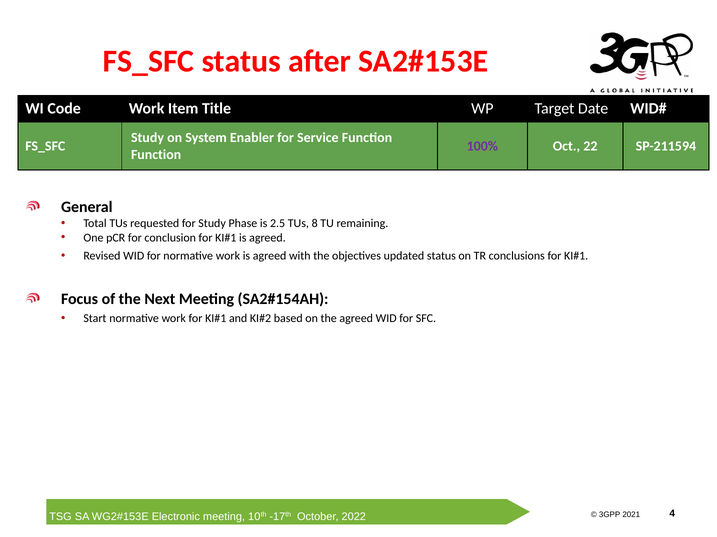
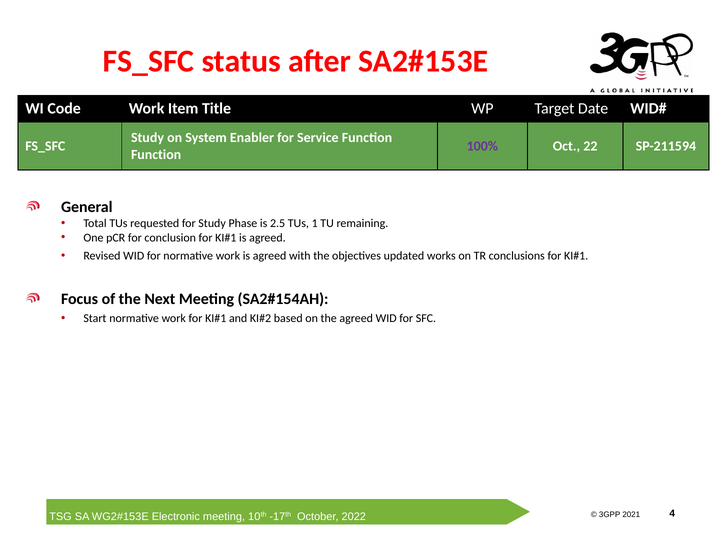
8: 8 -> 1 (315, 224)
updated status: status -> works (441, 256)
